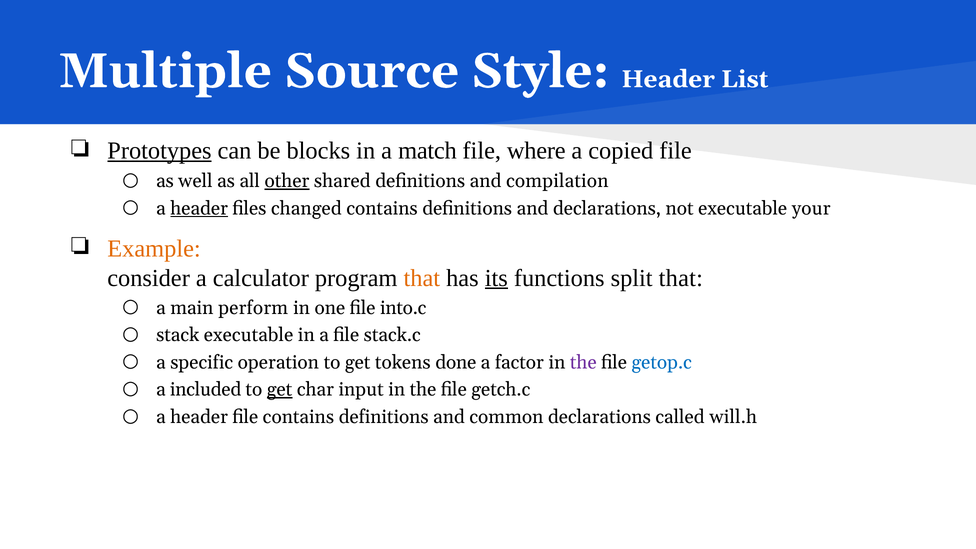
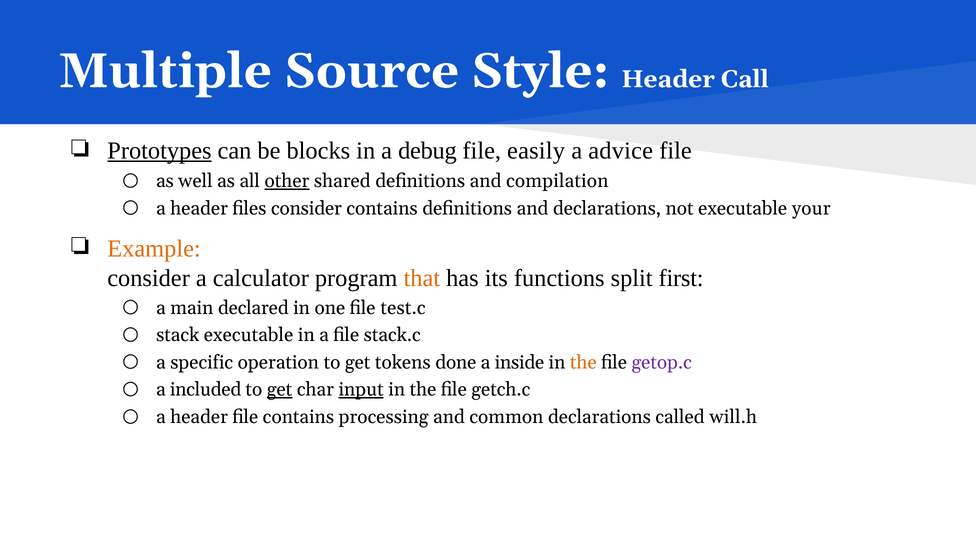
List: List -> Call (745, 79)
match: match -> debug (427, 151)
where: where -> easily (536, 151)
copied: copied -> advice (621, 151)
header underline: present -> none (199, 208)
files changed: changed -> consider (306, 208)
its underline: present -> none (496, 278)
split that: that -> first (681, 278)
perform: perform -> declared (253, 308)
into.c: into.c -> test.c (403, 308)
factor: factor -> inside (519, 362)
the colour: purple -> orange (583, 362)
getop.c colour: blue -> purple (662, 362)
input underline: none -> present (361, 390)
file contains definitions: definitions -> processing (384, 417)
